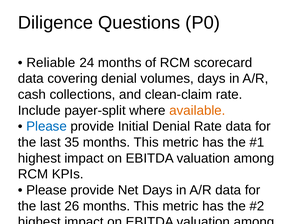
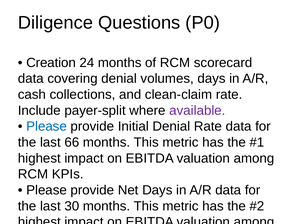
Reliable: Reliable -> Creation (51, 63)
available colour: orange -> purple (197, 111)
35: 35 -> 66 (72, 142)
26: 26 -> 30 (72, 206)
